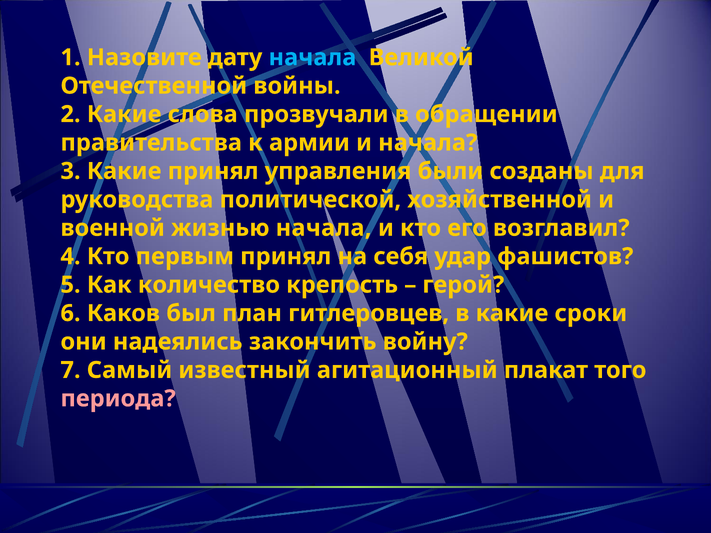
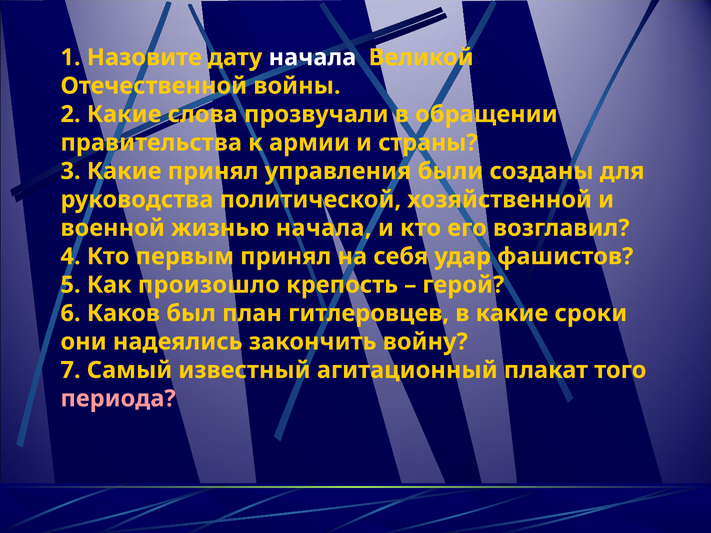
начала colour: light blue -> white (312, 57)
и начала: начала -> страны (428, 143)
количество: количество -> произошло (209, 285)
